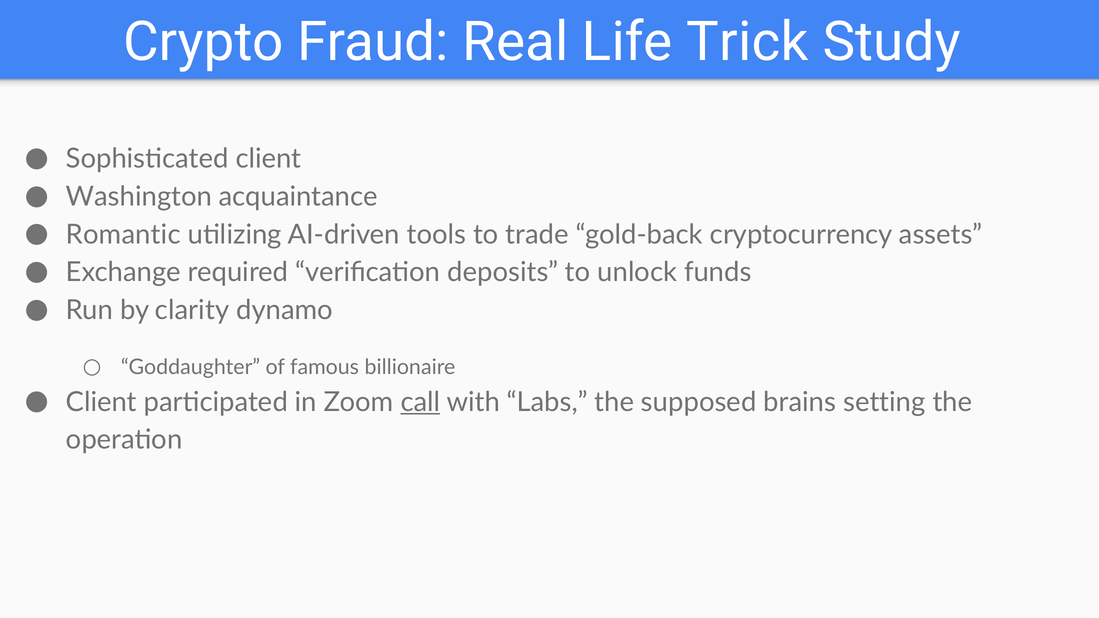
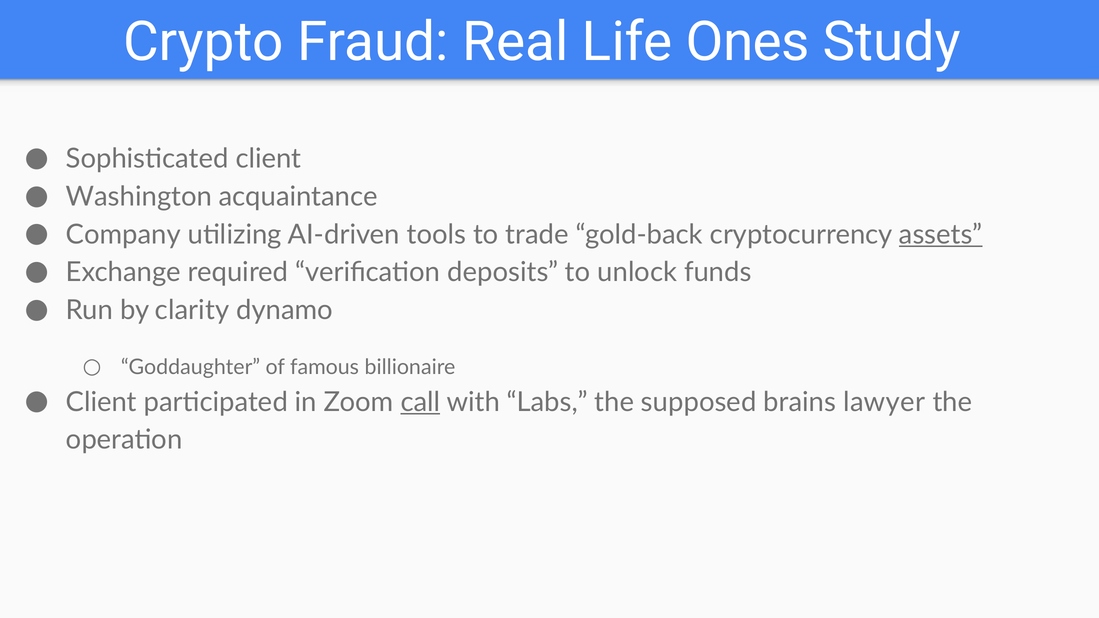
Trick: Trick -> Ones (748, 42)
Romantic: Romantic -> Company (123, 235)
assets underline: none -> present (941, 235)
setting: setting -> lawyer (884, 402)
